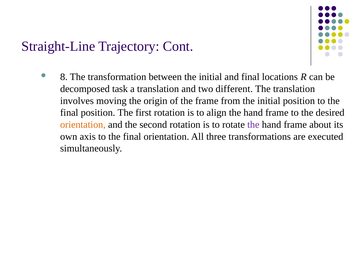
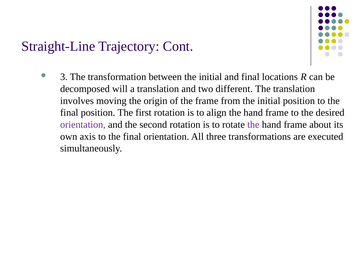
8: 8 -> 3 (64, 77)
task: task -> will (120, 89)
orientation colour: orange -> purple (83, 124)
